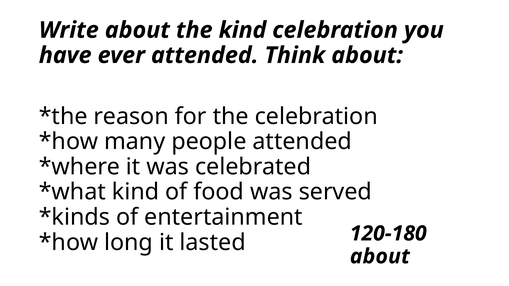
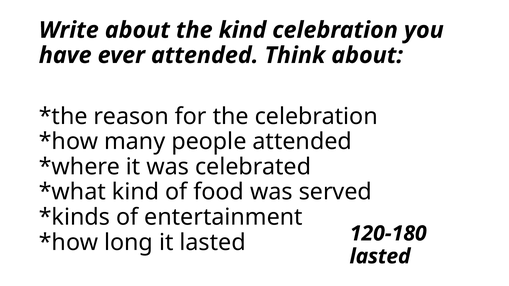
about: about -> lasted (380, 257)
